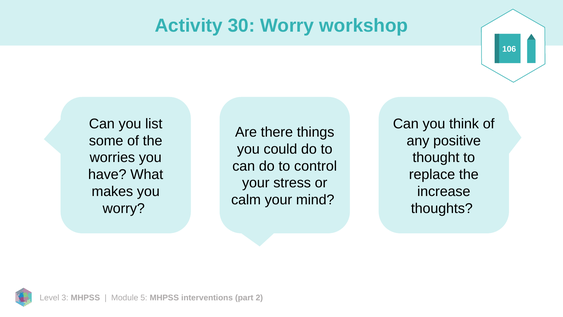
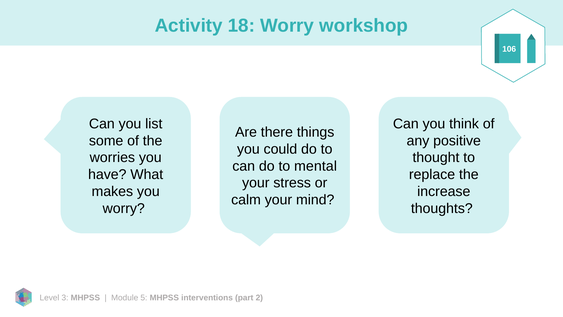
30: 30 -> 18 (241, 26)
control: control -> mental (316, 166)
